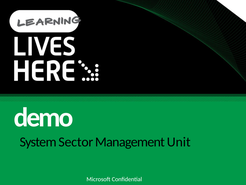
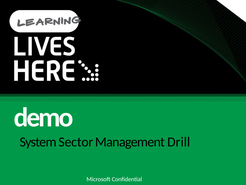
Unit: Unit -> Drill (179, 142)
